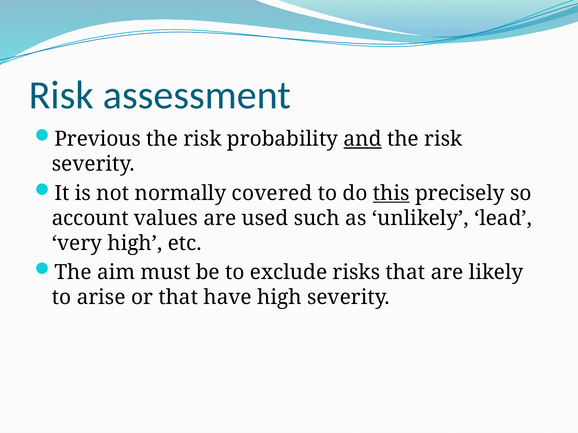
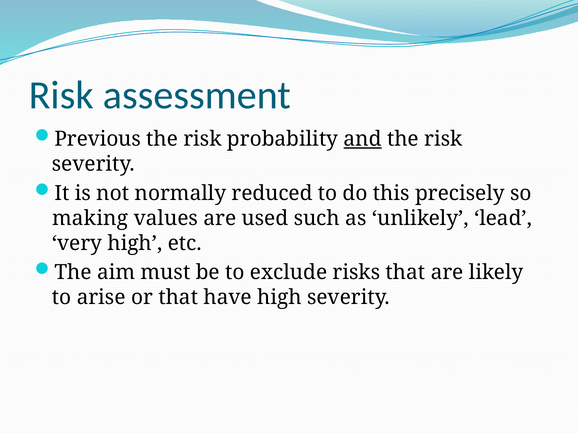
covered: covered -> reduced (272, 193)
this underline: present -> none (391, 193)
account: account -> making (90, 218)
